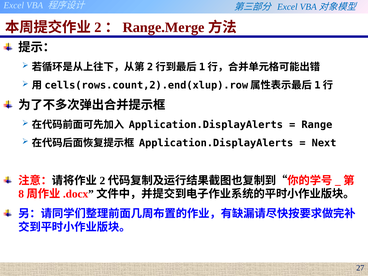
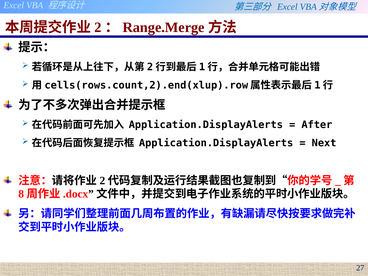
Range: Range -> After (317, 125)
